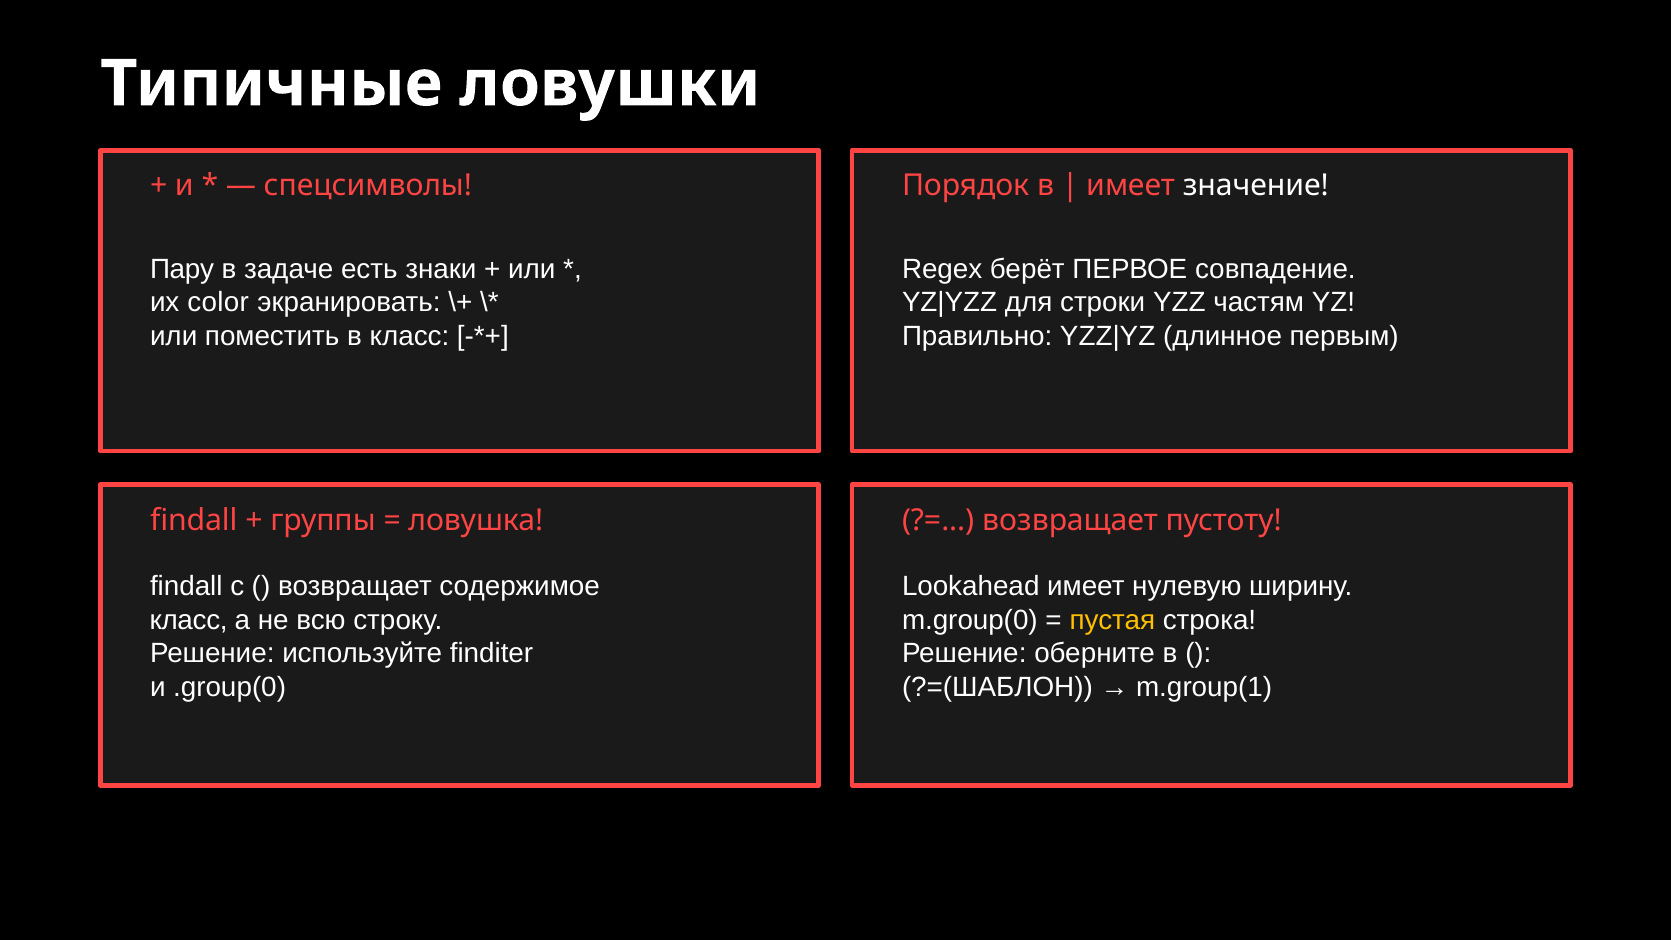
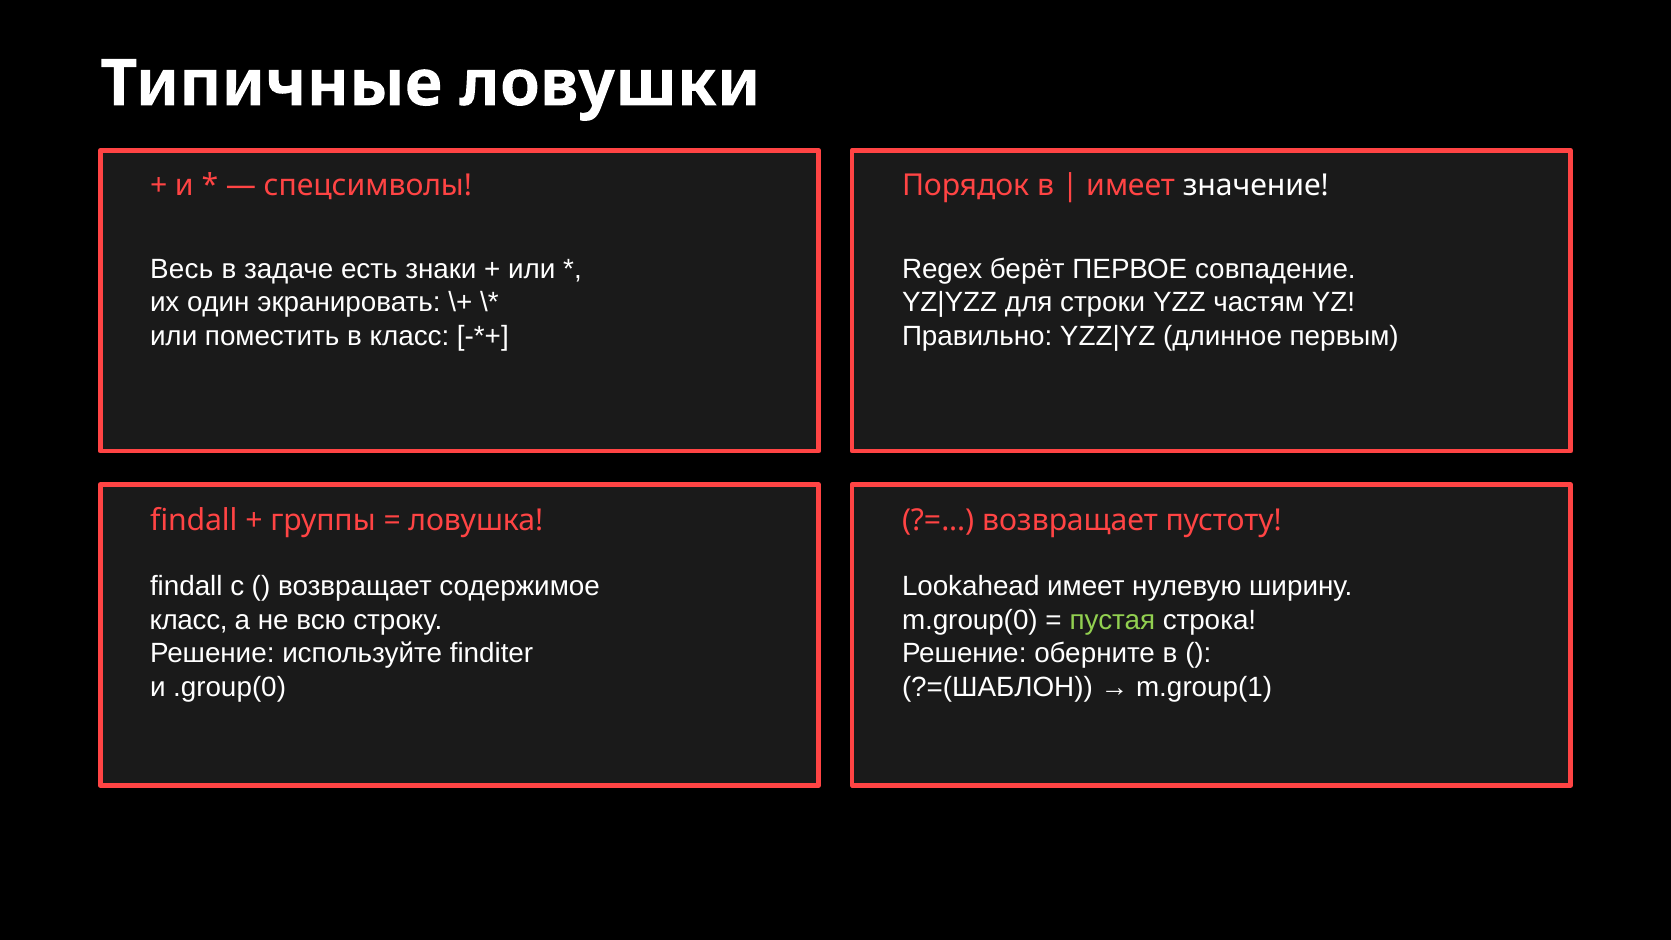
Пару: Пару -> Весь (182, 269)
color: color -> один (218, 303)
пустая colour: yellow -> light green (1112, 620)
